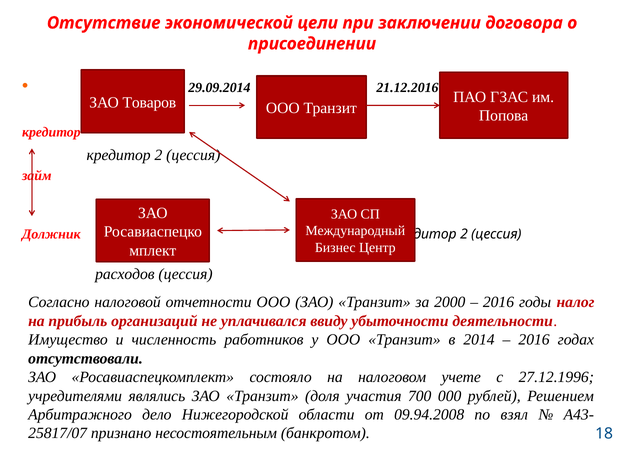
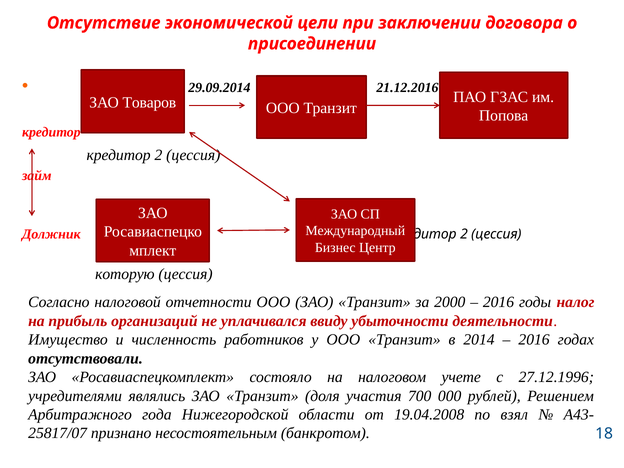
расходов: расходов -> которую (125, 274)
дело: дело -> года (157, 415)
09.94.2008: 09.94.2008 -> 19.04.2008 (429, 415)
